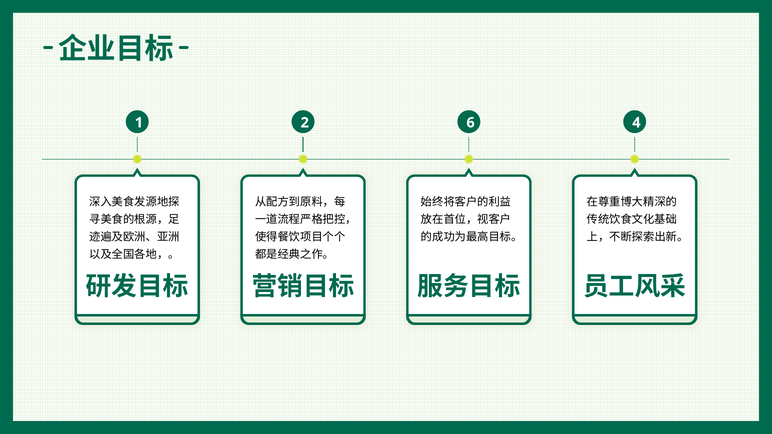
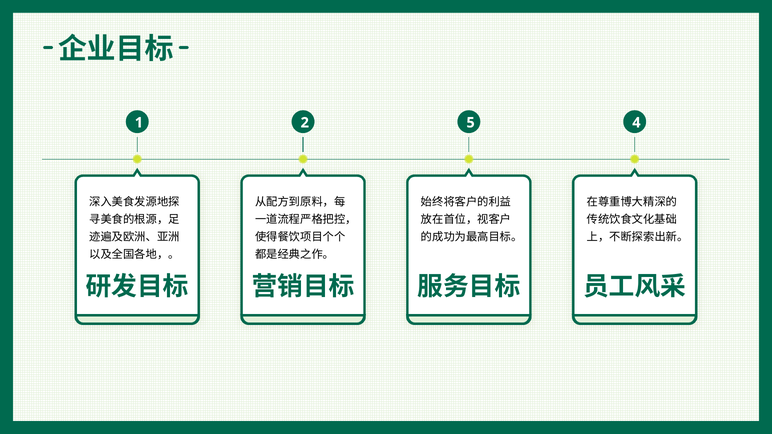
6: 6 -> 5 (471, 123)
